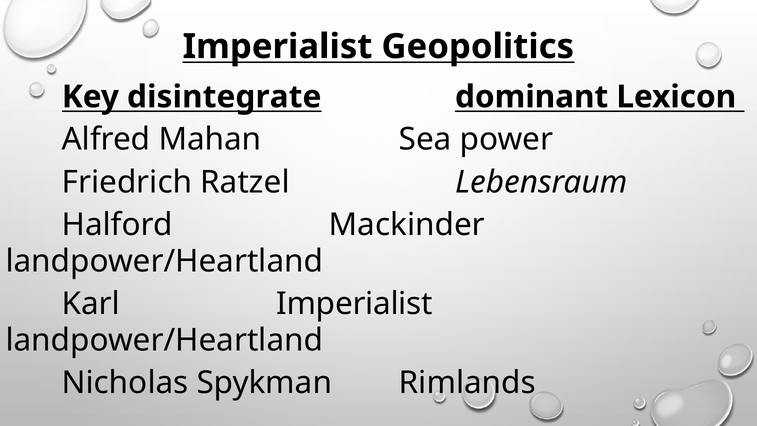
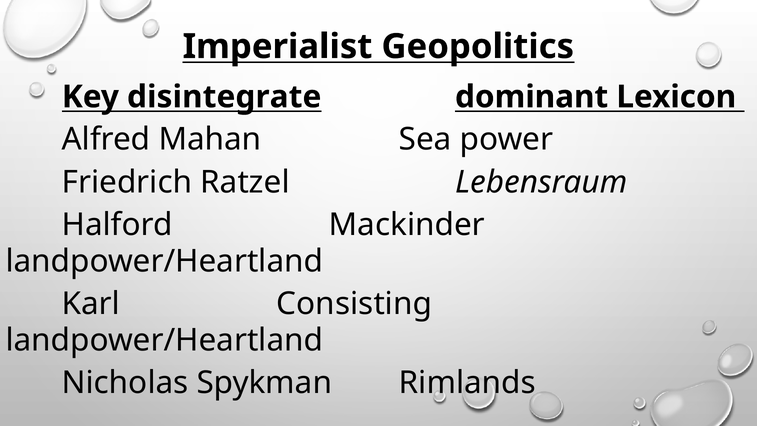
Karl Imperialist: Imperialist -> Consisting (354, 304)
